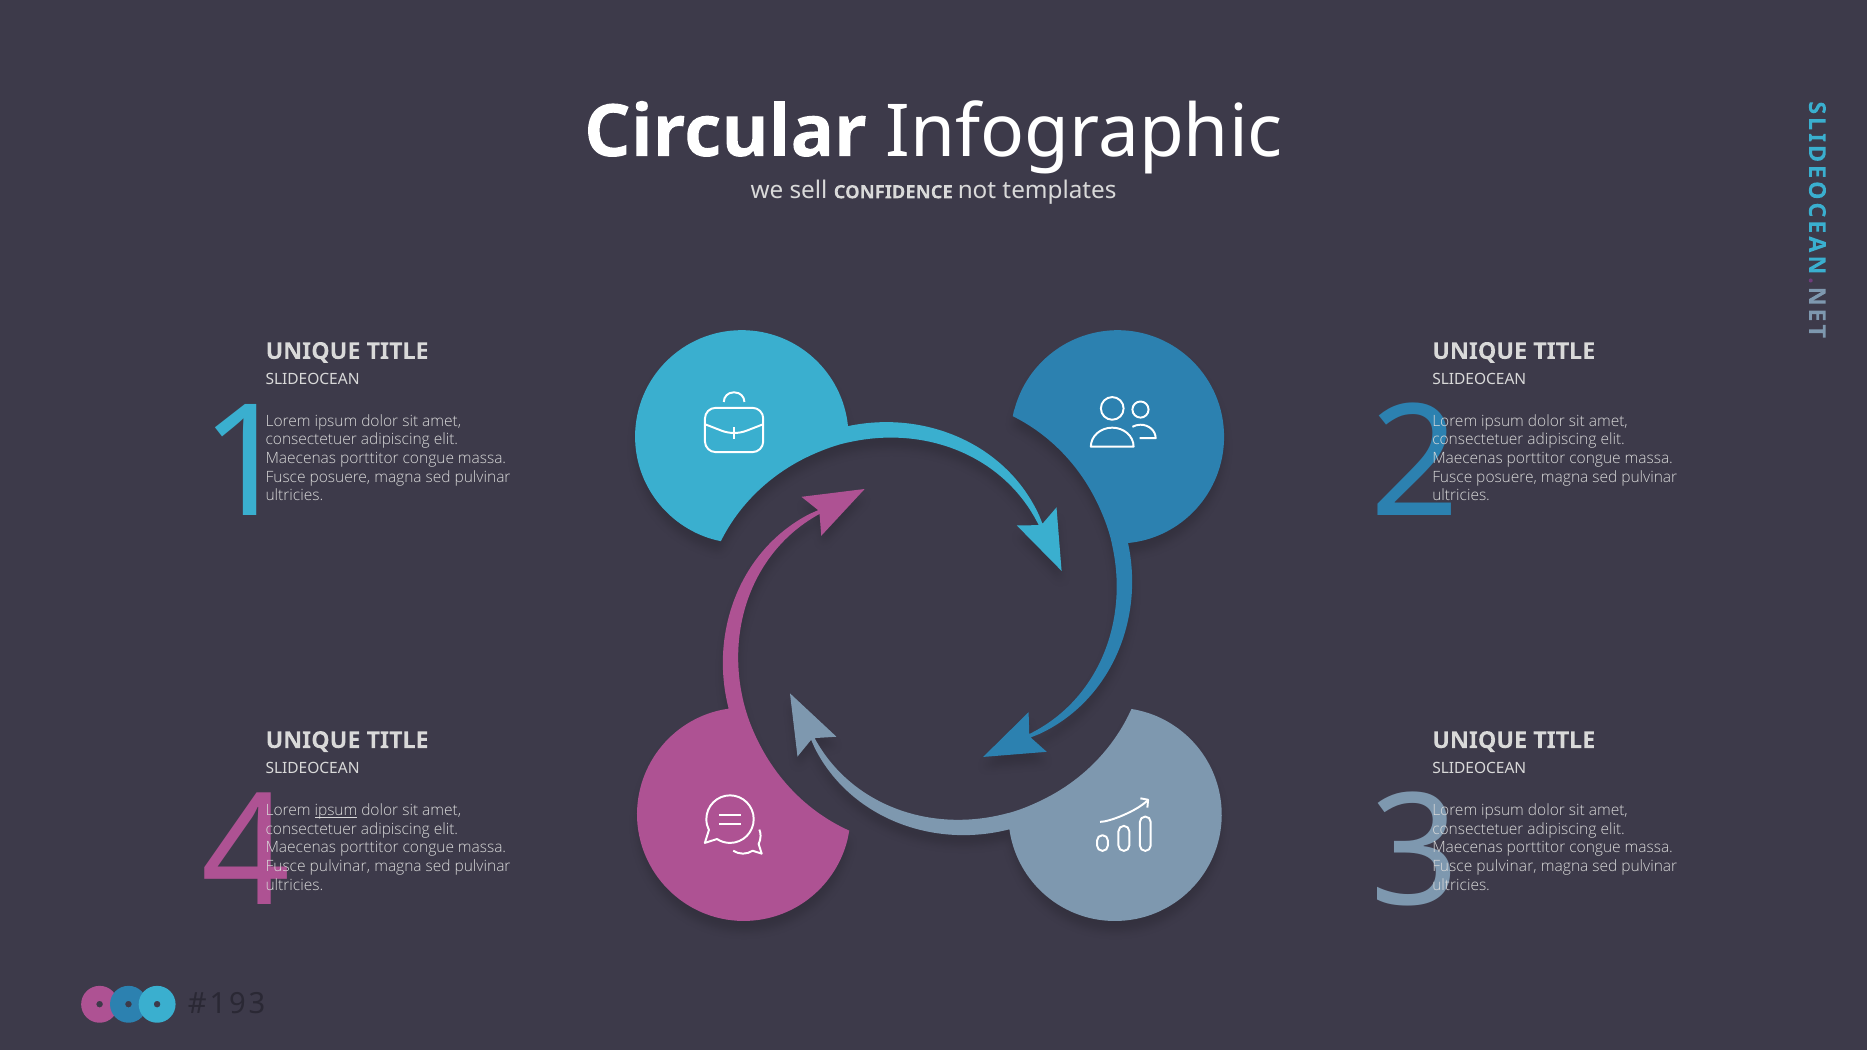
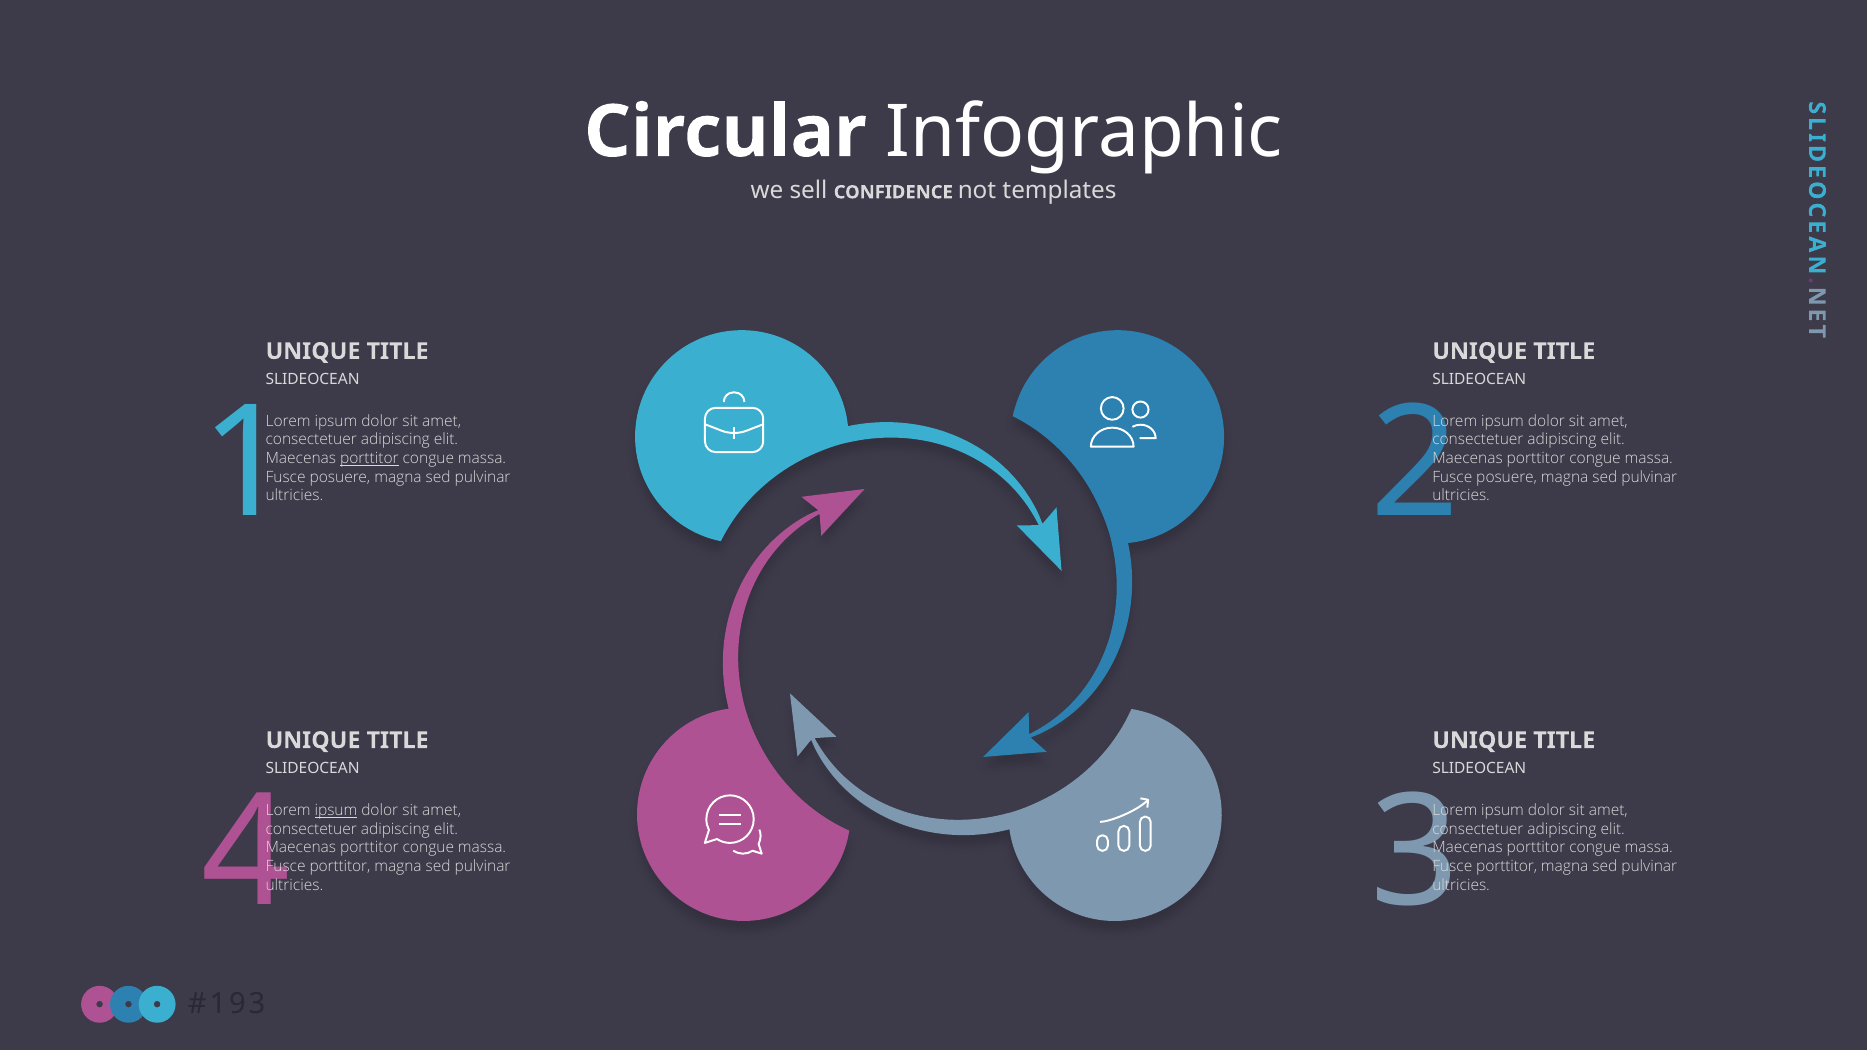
porttitor underline: none -> present (369, 459)
pulvinar: pulvinar -> porttitor (340, 866)
pulvinar: pulvinar -> porttitor (1507, 866)
